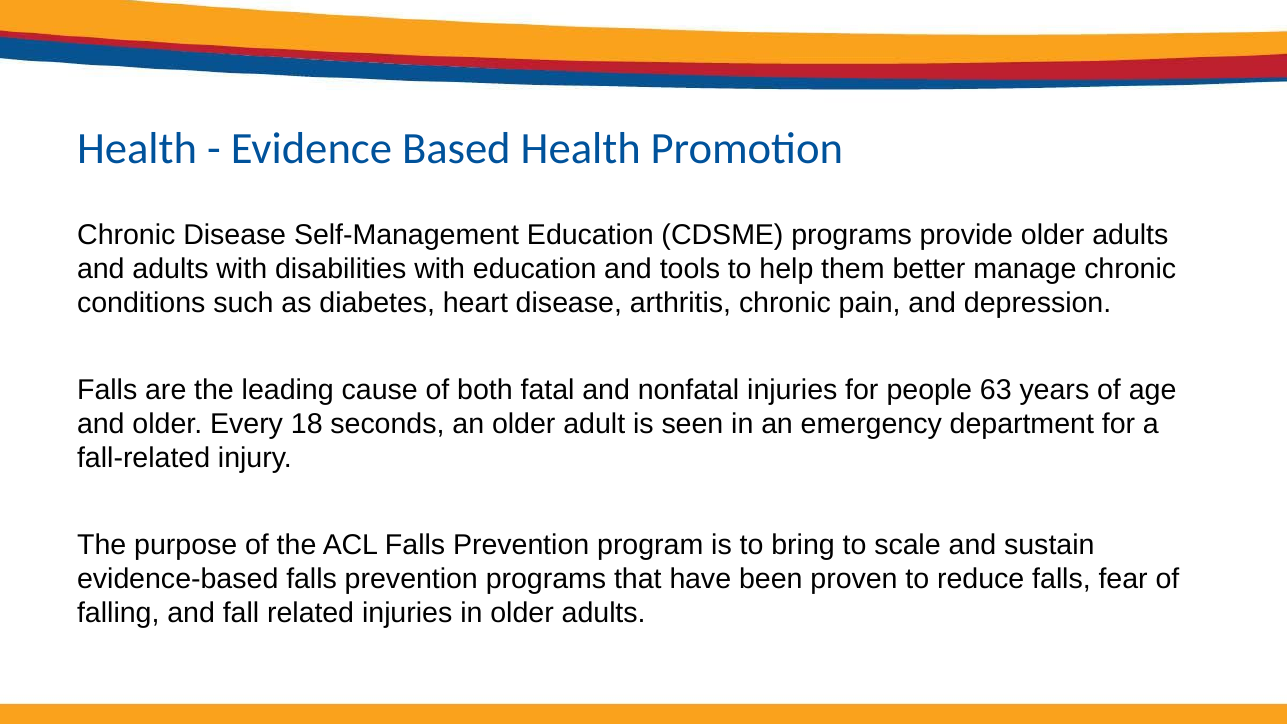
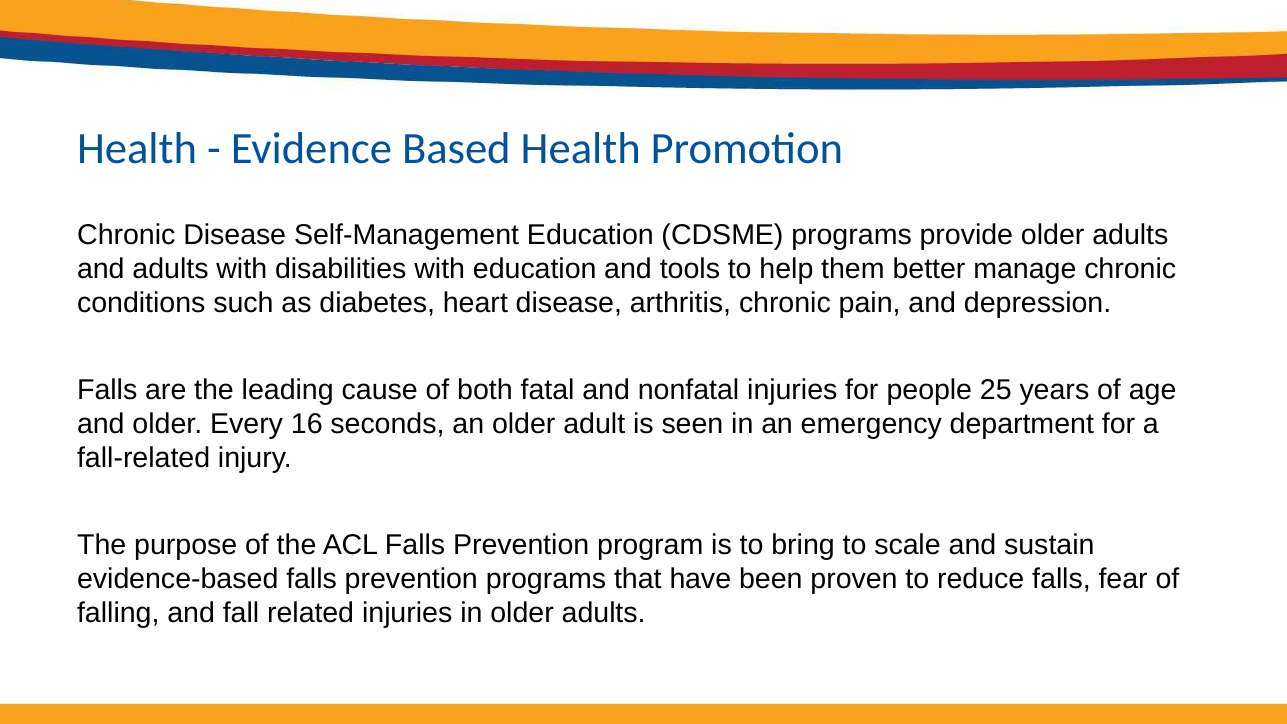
63: 63 -> 25 (996, 390)
18: 18 -> 16 (307, 424)
